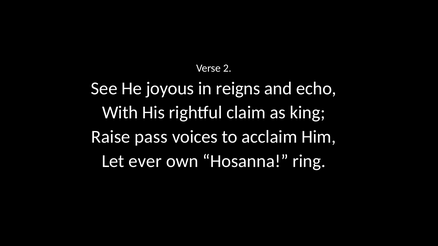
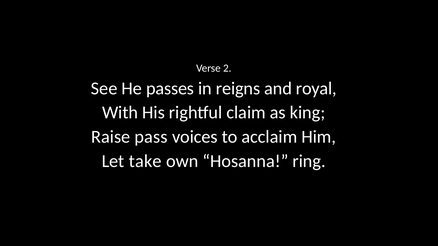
joyous: joyous -> passes (170, 88)
echo: echo -> royal (316, 88)
ever: ever -> take (145, 161)
